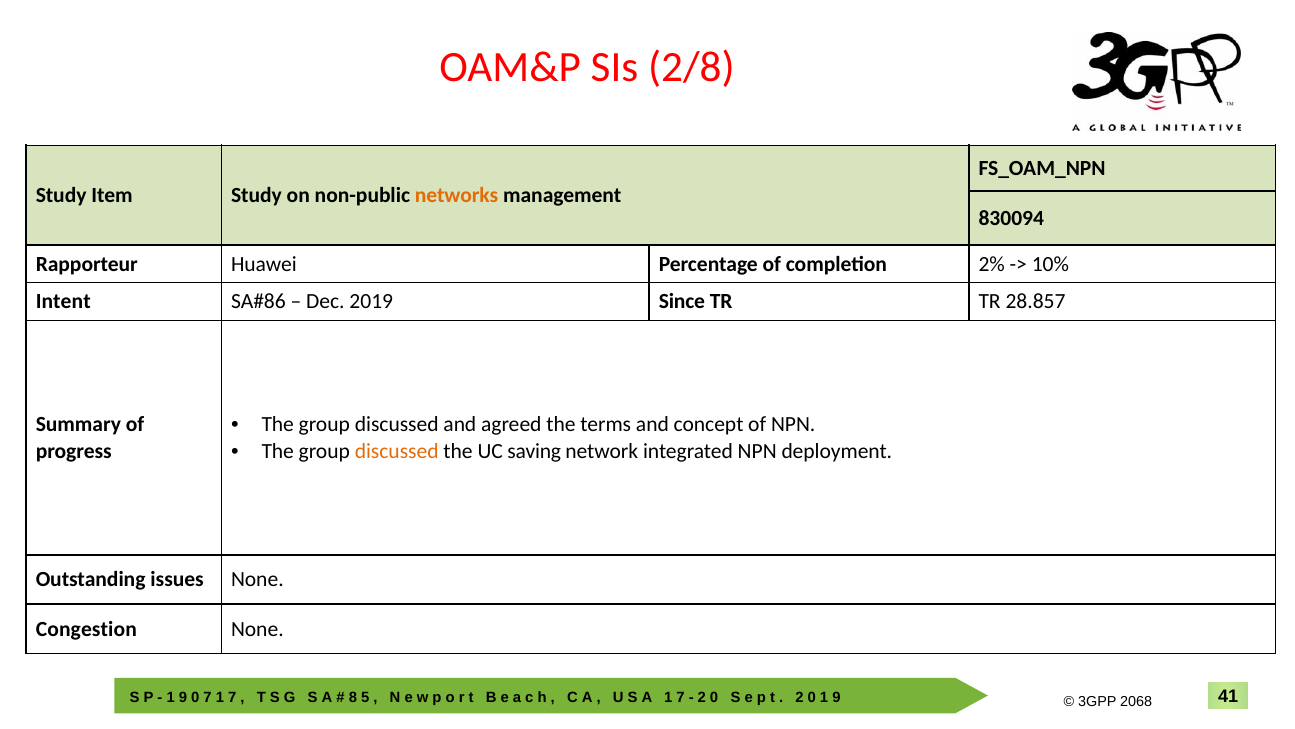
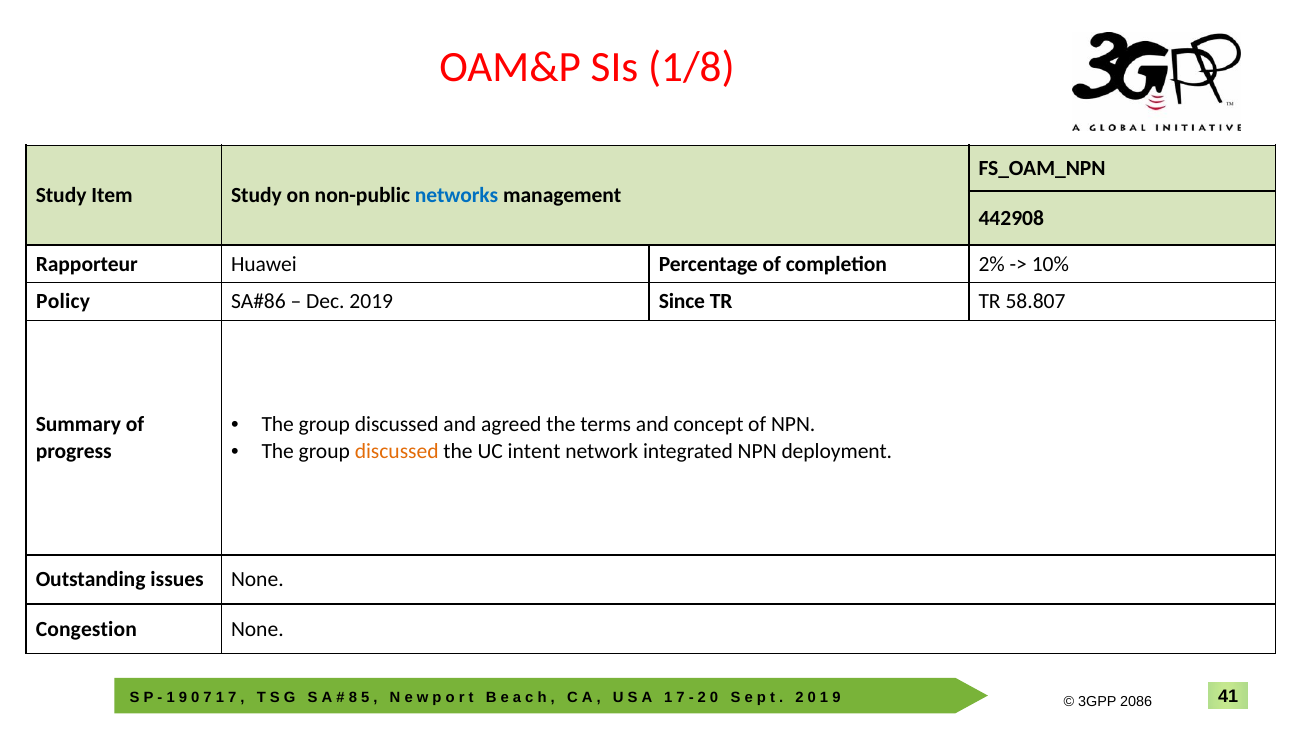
2/8: 2/8 -> 1/8 (691, 67)
networks colour: orange -> blue (457, 195)
830094: 830094 -> 442908 (1011, 218)
Intent: Intent -> Policy (63, 302)
28.857: 28.857 -> 58.807 (1036, 302)
saving: saving -> intent (534, 451)
2068: 2068 -> 2086 (1136, 701)
